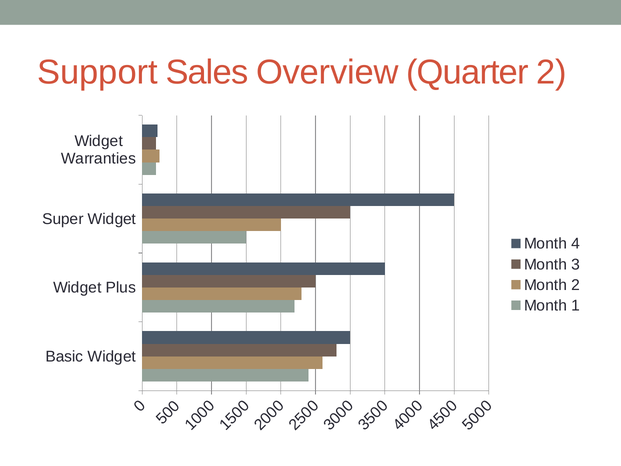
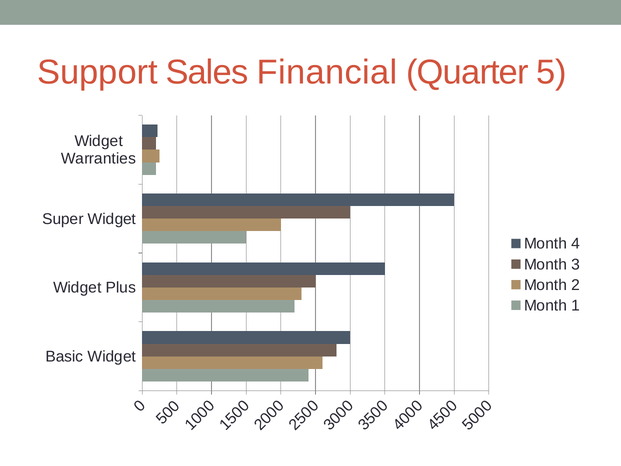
Overview: Overview -> Financial (327, 72)
Quarter 2: 2 -> 5 (552, 72)
